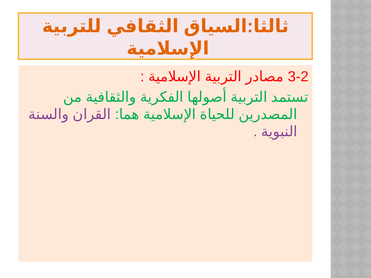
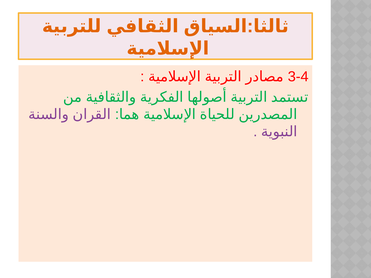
3-2: 3-2 -> 3-4 (298, 77)
